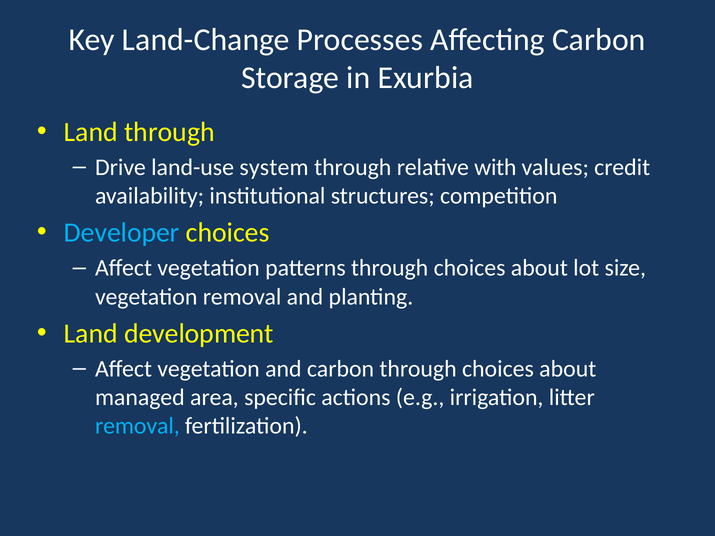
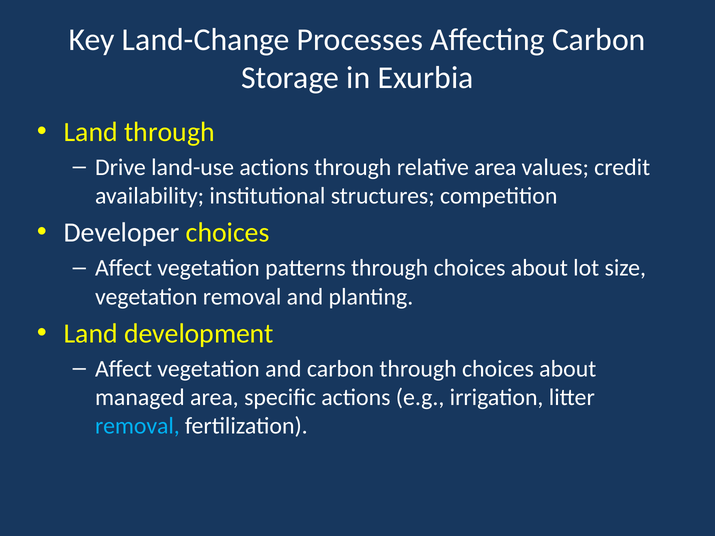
land-use system: system -> actions (274, 167)
relative with: with -> area (495, 167)
Developer colour: light blue -> white (122, 233)
